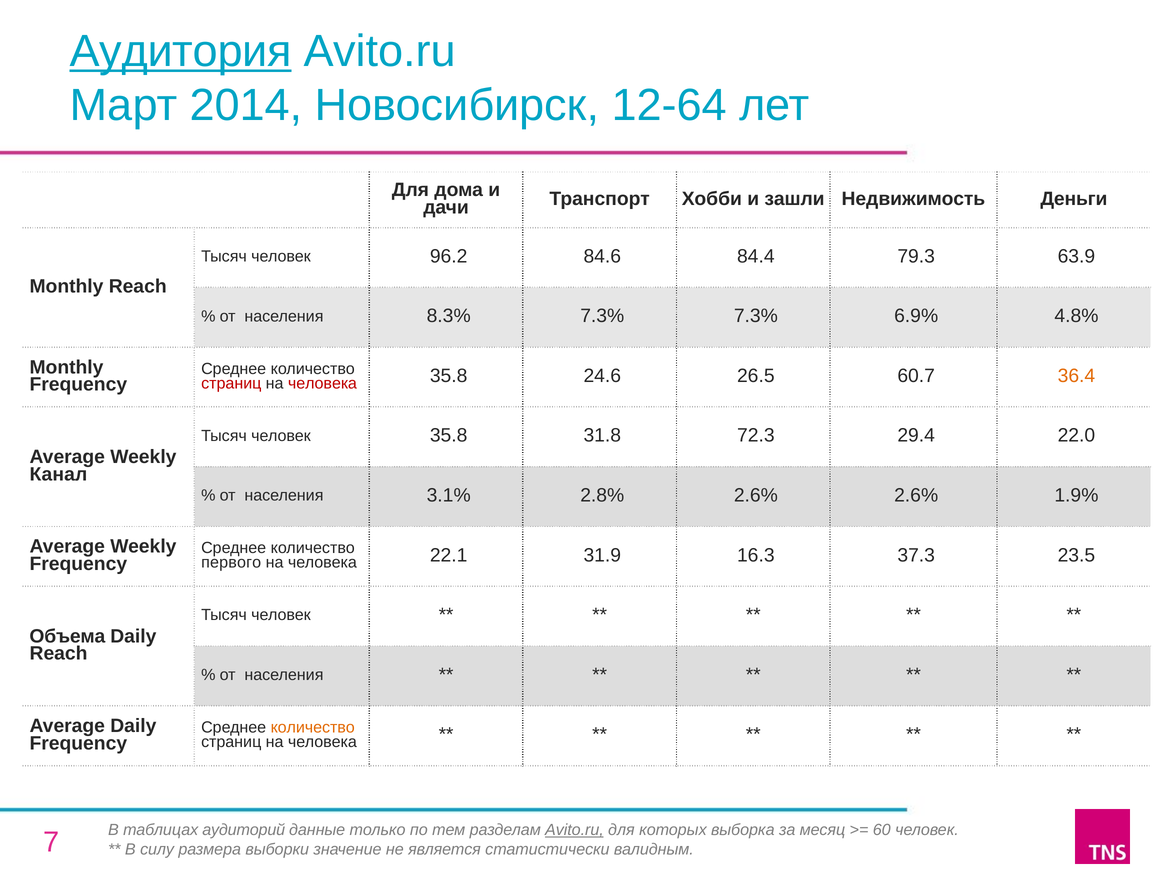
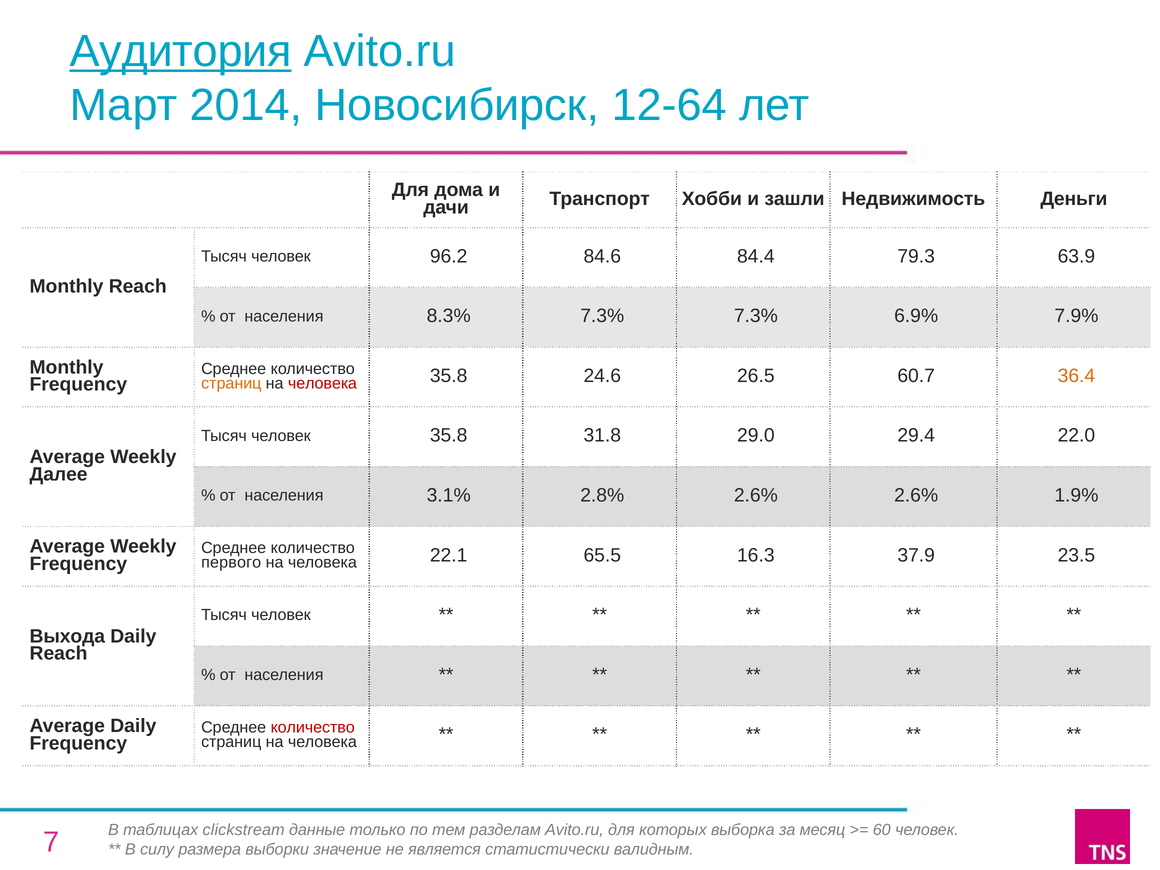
4.8%: 4.8% -> 7.9% (1076, 316)
страниц colour: red -> orange (231, 383)
72.3: 72.3 -> 29.0 (756, 436)
Канал: Канал -> Далее (59, 474)
31.9: 31.9 -> 65.5 (602, 555)
37.3: 37.3 -> 37.9 (916, 555)
Объема: Объема -> Выхода (67, 636)
количество colour: orange -> red (313, 727)
аудиторий: аудиторий -> clickstream (244, 830)
Avito.ru underline: present -> none (574, 830)
